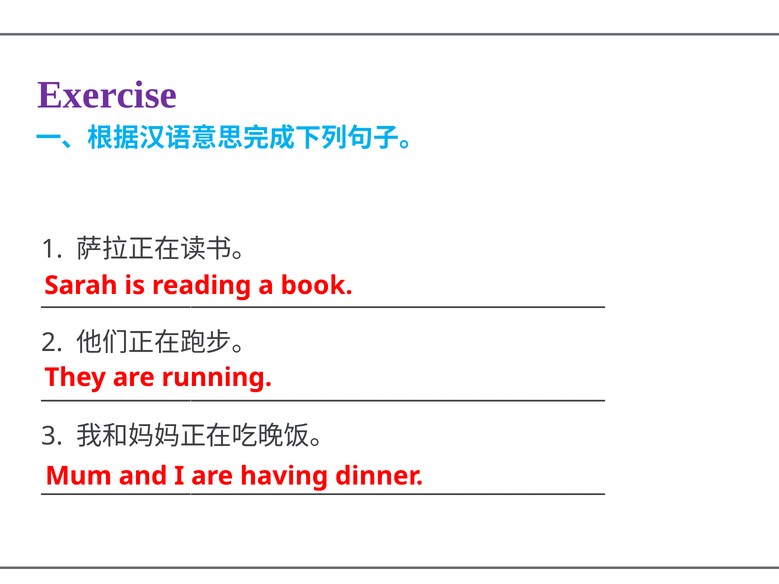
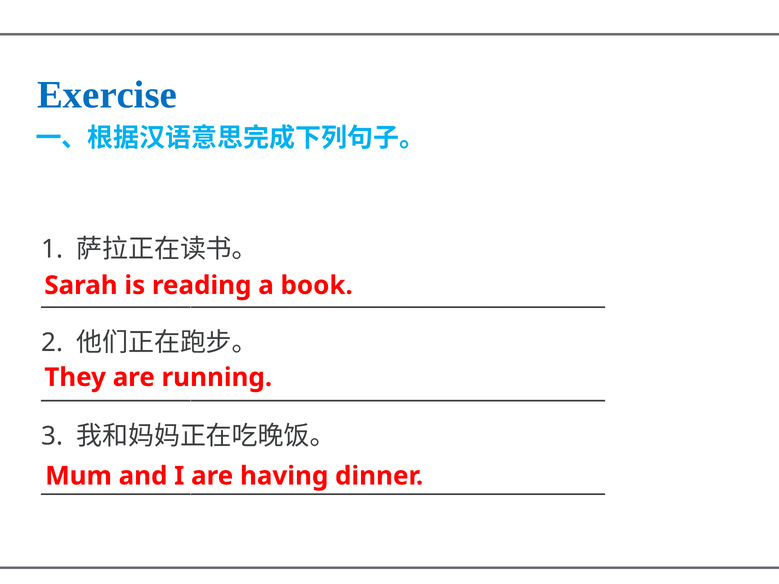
Exercise colour: purple -> blue (107, 95)
